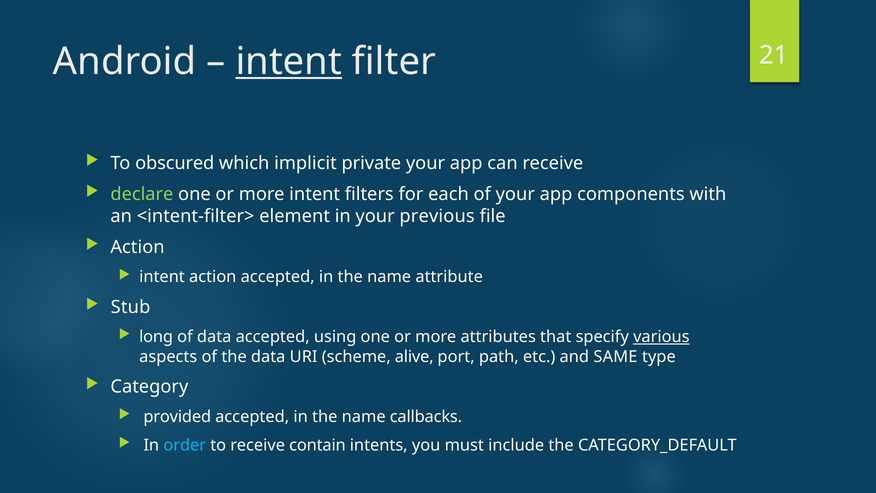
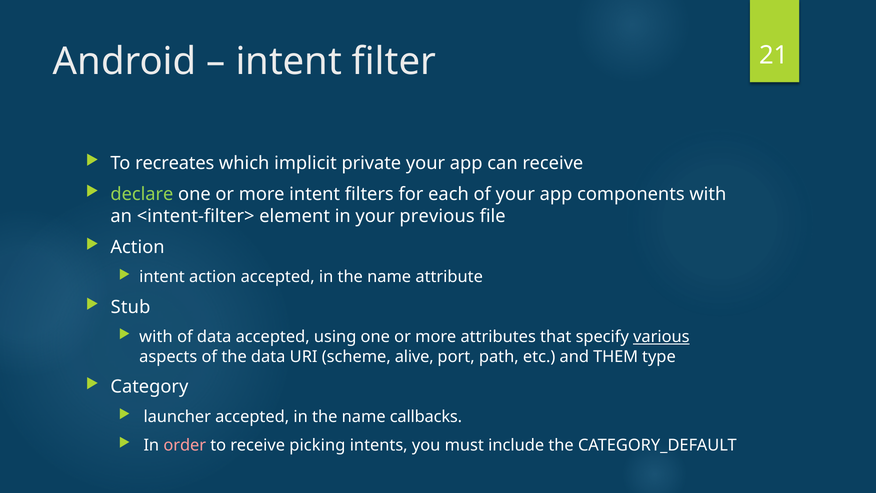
intent underline: present -> none (289, 62)
obscured: obscured -> recreates (175, 163)
long: long -> with (156, 337)
SAME: SAME -> THEM (616, 357)
provided: provided -> launcher (177, 416)
order colour: light blue -> pink (185, 445)
contain: contain -> picking (317, 445)
